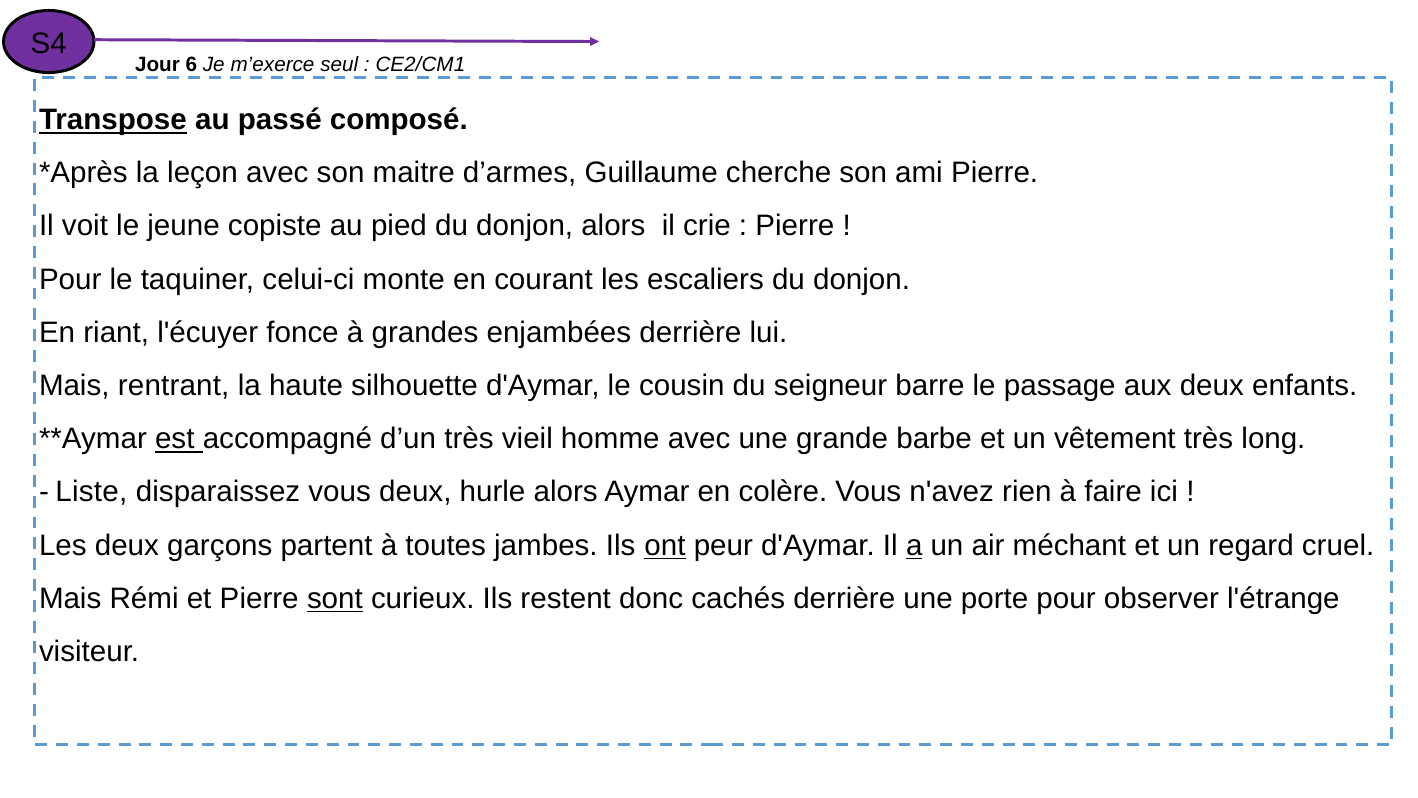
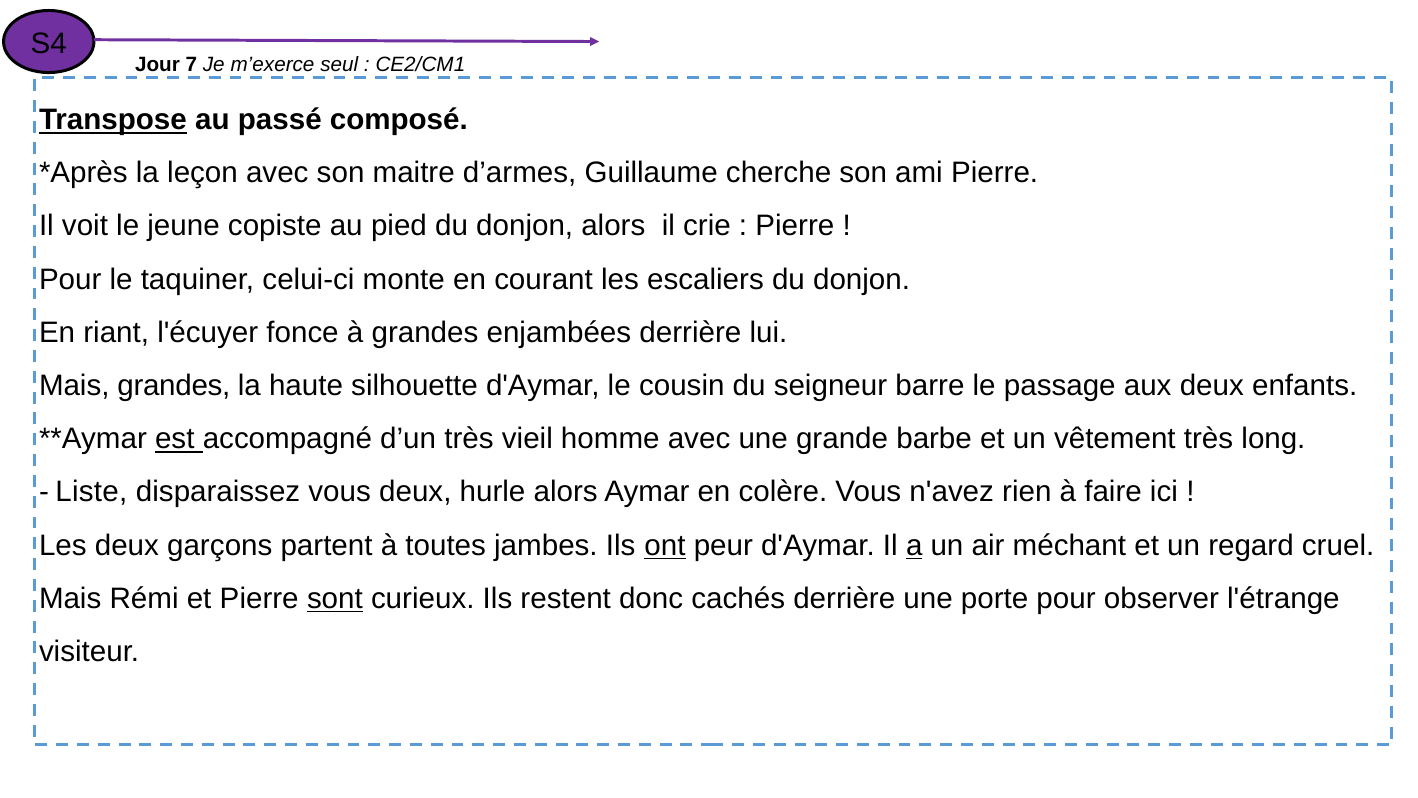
6: 6 -> 7 (191, 65)
Mais rentrant: rentrant -> grandes (174, 386)
